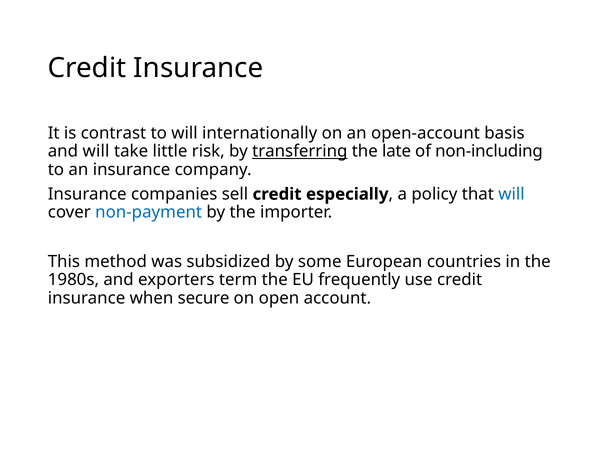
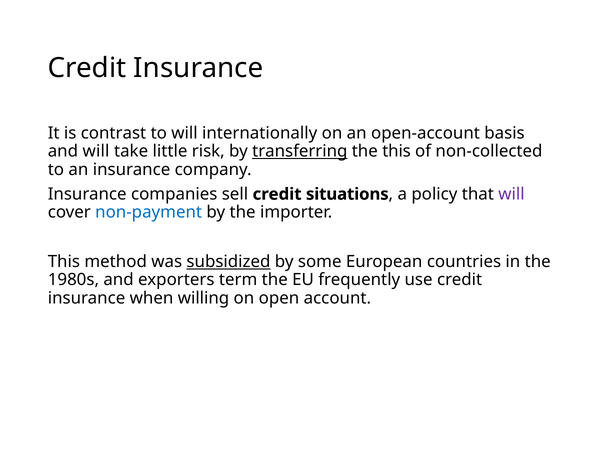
the late: late -> this (397, 151)
non-including: non-including -> non-collected (489, 151)
especially: especially -> situations (347, 194)
will colour: blue -> purple (511, 194)
subsidized underline: none -> present (228, 262)
secure: secure -> willing (204, 298)
